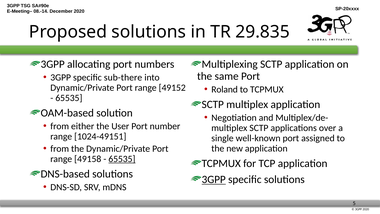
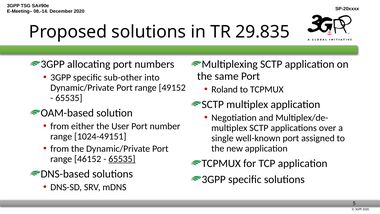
sub-there: sub-there -> sub-other (123, 77)
49158: 49158 -> 46152 (88, 159)
3GPP underline: present -> none (214, 179)
